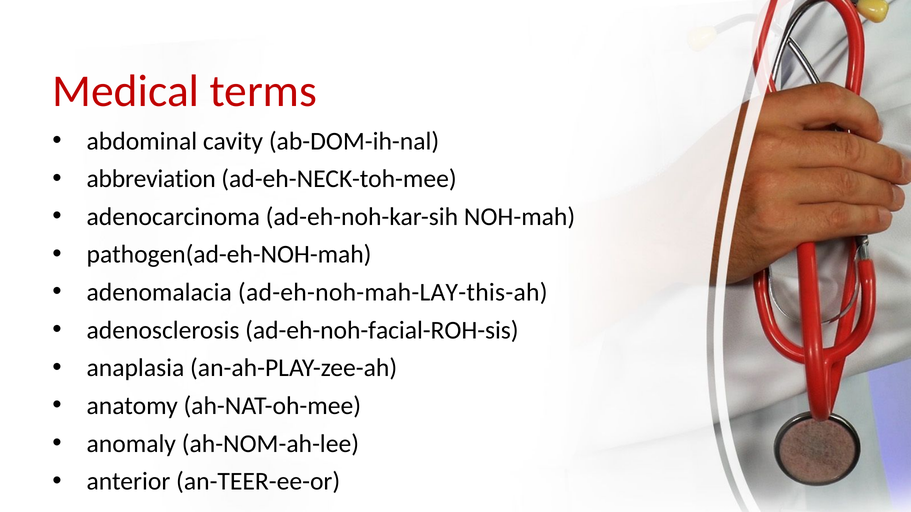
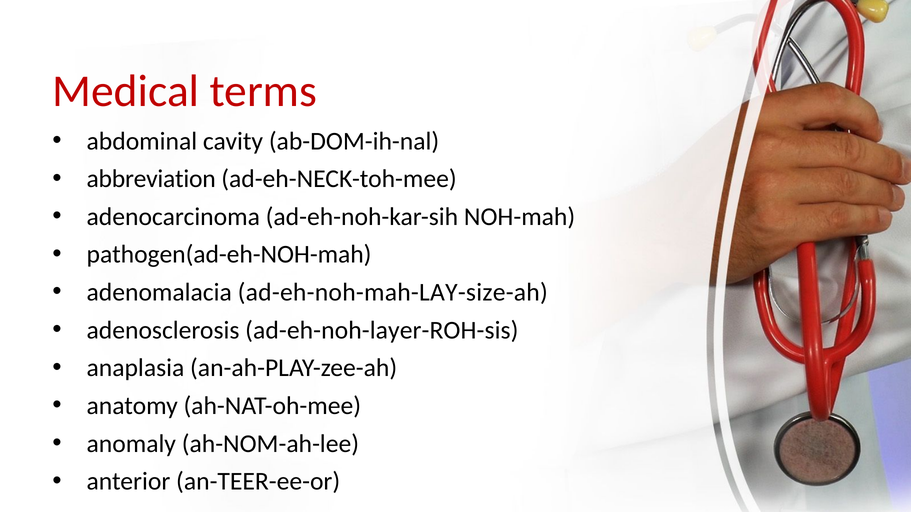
ad-eh-noh-mah-LAY-this-ah: ad-eh-noh-mah-LAY-this-ah -> ad-eh-noh-mah-LAY-size-ah (393, 293)
ad-eh-noh-facial-ROH-sis: ad-eh-noh-facial-ROH-sis -> ad-eh-noh-layer-ROH-sis (382, 330)
